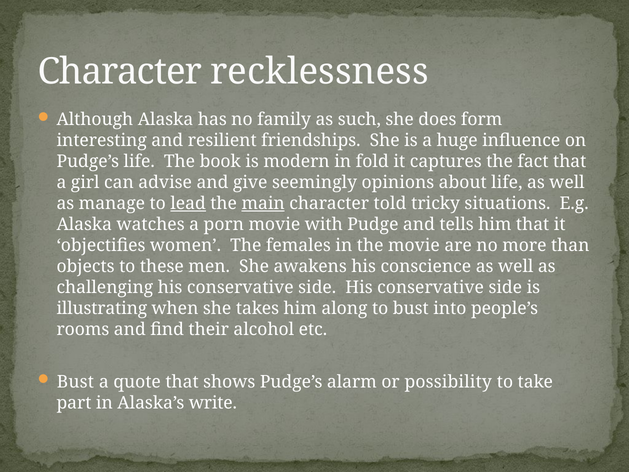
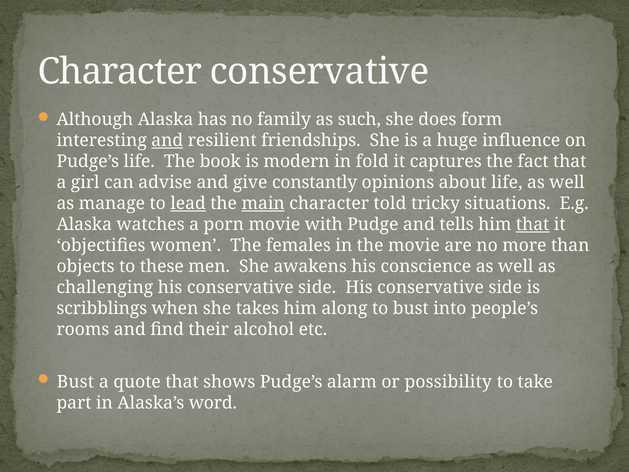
Character recklessness: recklessness -> conservative (320, 72)
and underline: none -> present (167, 141)
seemingly: seemingly -> constantly (315, 183)
that underline: none -> present (533, 225)
illustrating: illustrating -> scribblings (102, 308)
write: write -> word (213, 403)
